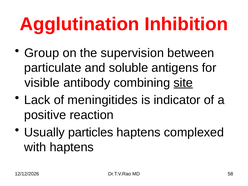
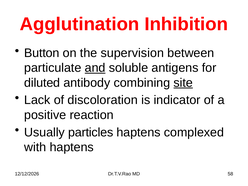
Group: Group -> Button (42, 53)
and underline: none -> present (95, 68)
visible: visible -> diluted (42, 83)
meningitides: meningitides -> discoloration (103, 100)
